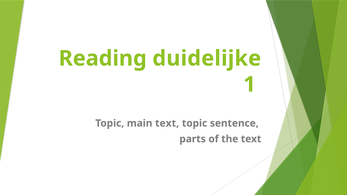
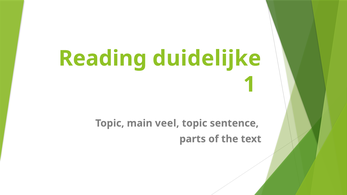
main text: text -> veel (167, 123)
